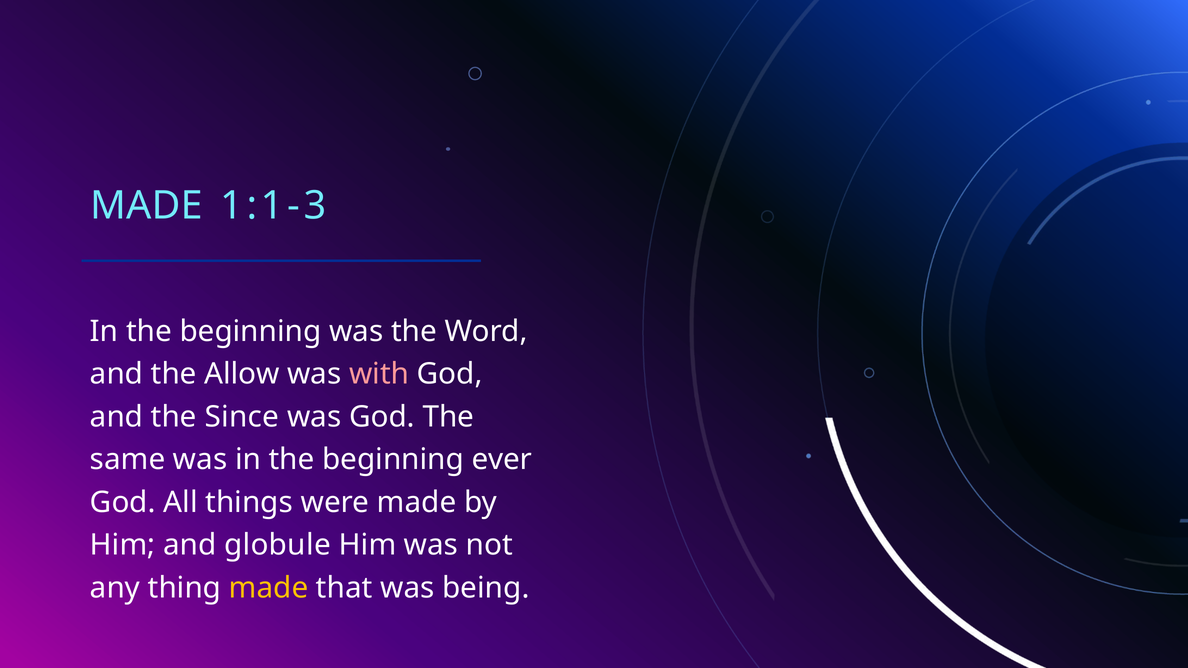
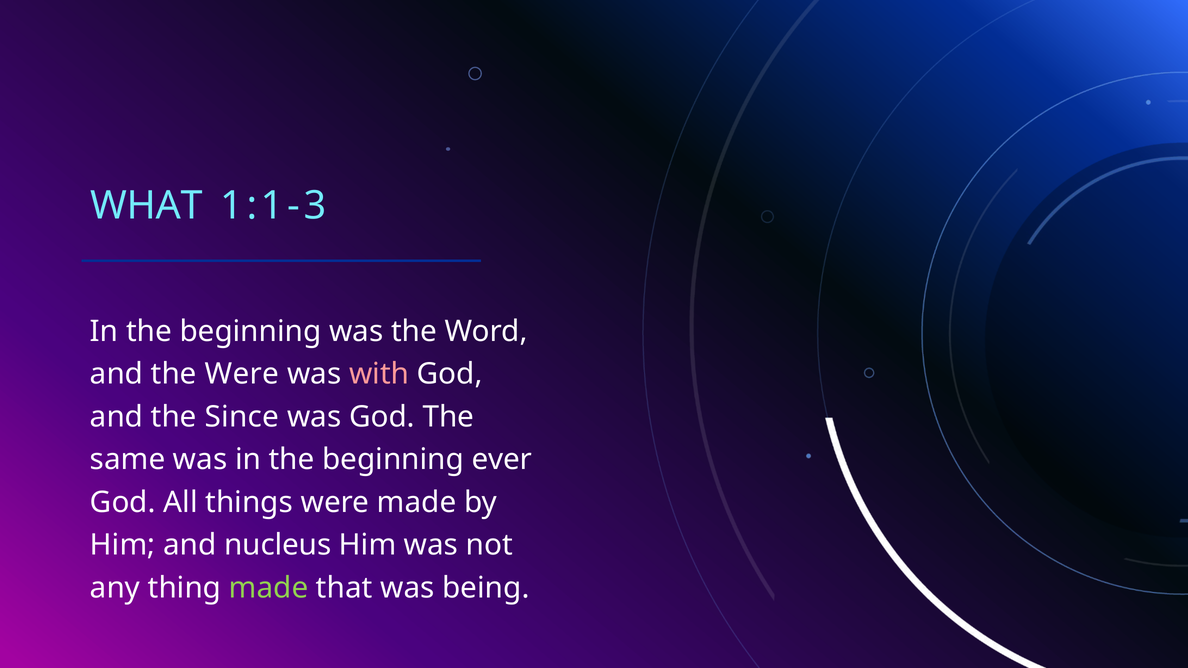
MADE: MADE -> WHAT (147, 206)
the Allow: Allow -> Were (242, 374)
globule: globule -> nucleus (278, 545)
made colour: yellow -> light green (269, 588)
